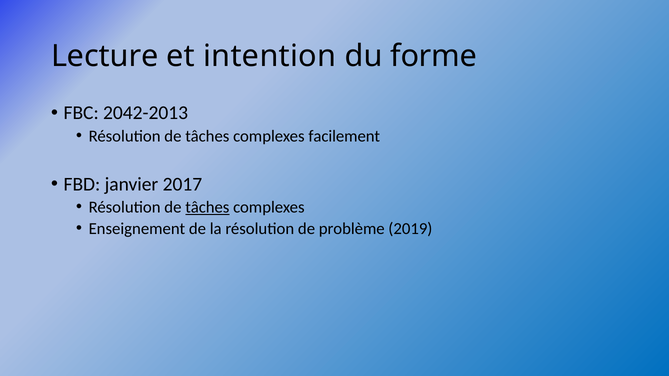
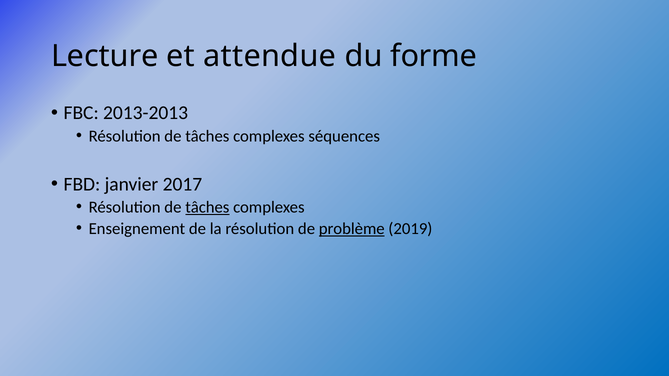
intention: intention -> attendue (270, 56)
2042-2013: 2042-2013 -> 2013-2013 (146, 113)
facilement: facilement -> séquences (344, 136)
problème underline: none -> present (352, 229)
